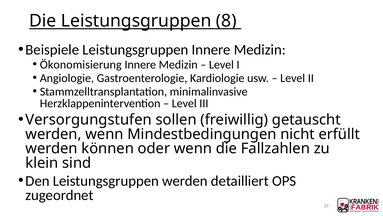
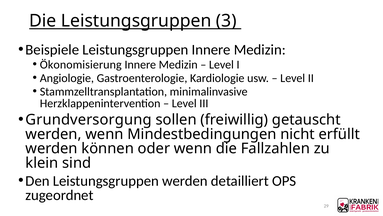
8: 8 -> 3 (226, 21)
Versorgungstufen: Versorgungstufen -> Grundversorgung (89, 119)
